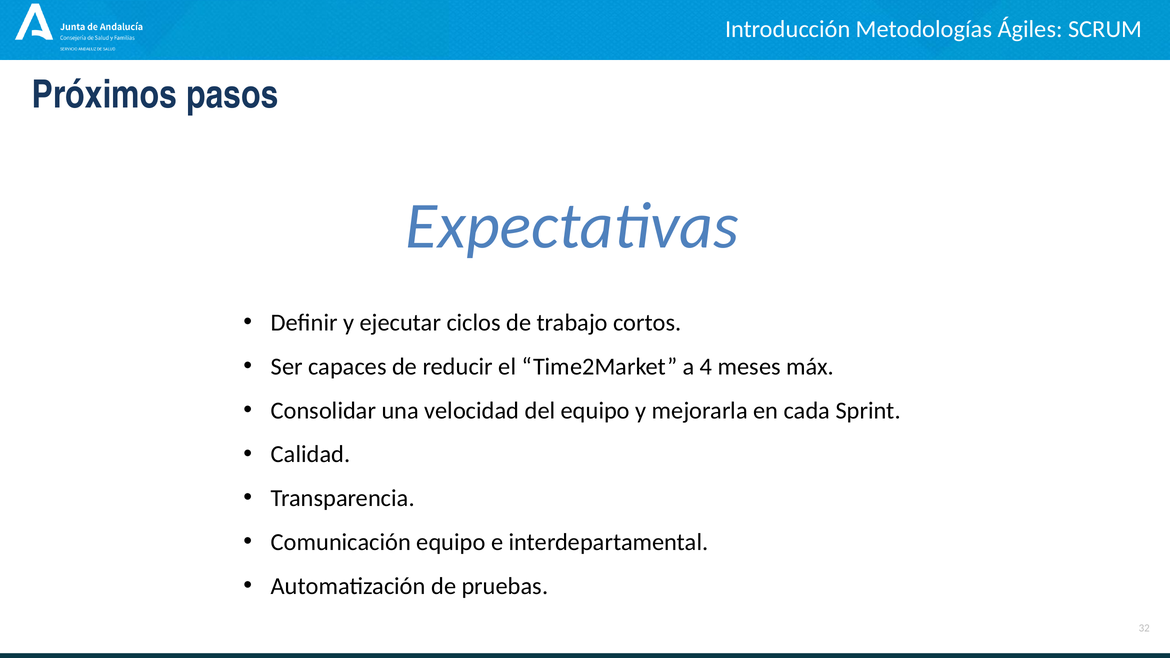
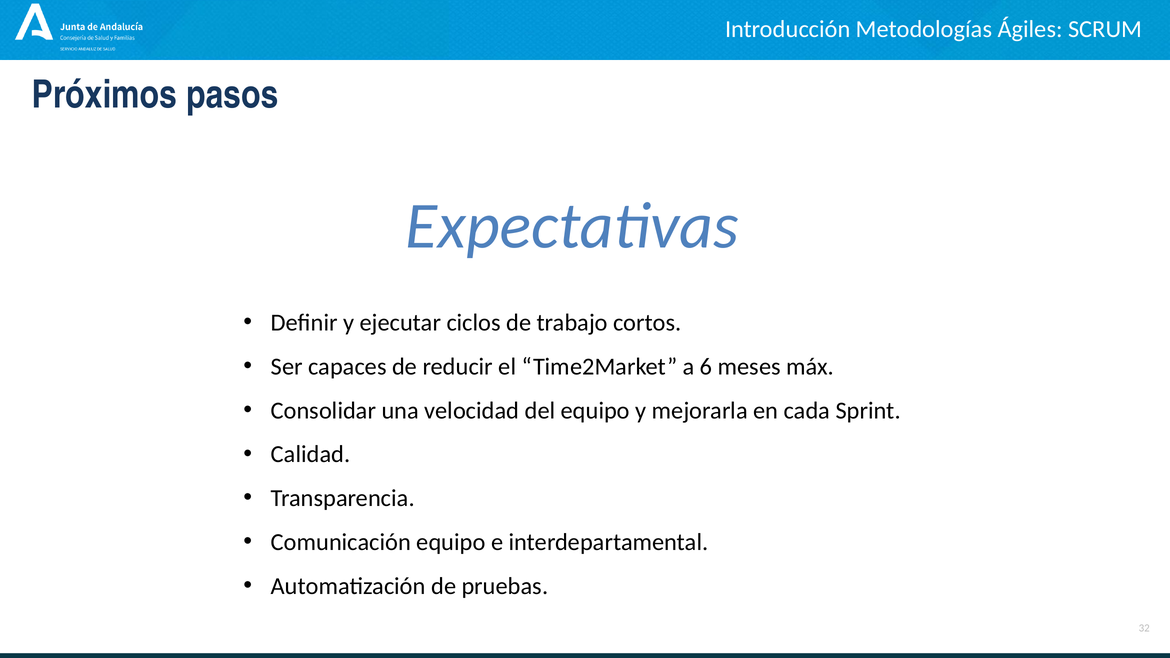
4: 4 -> 6 (706, 367)
